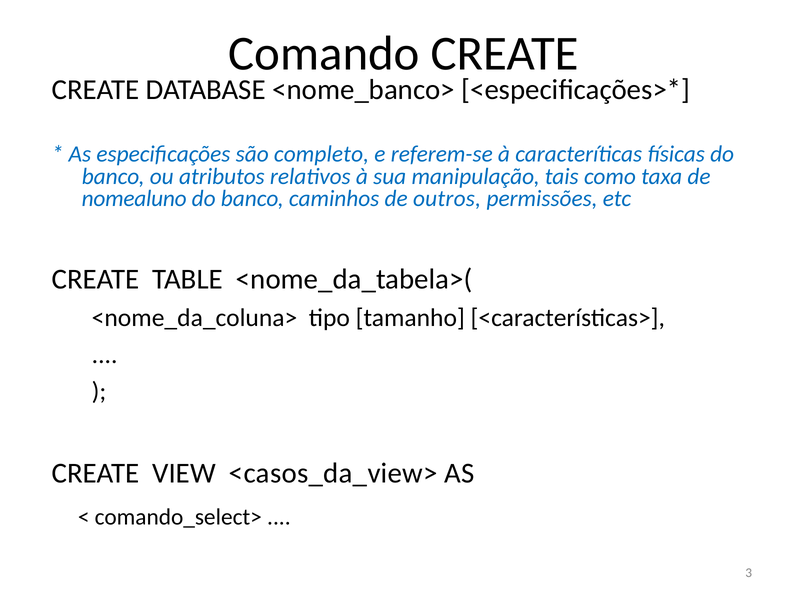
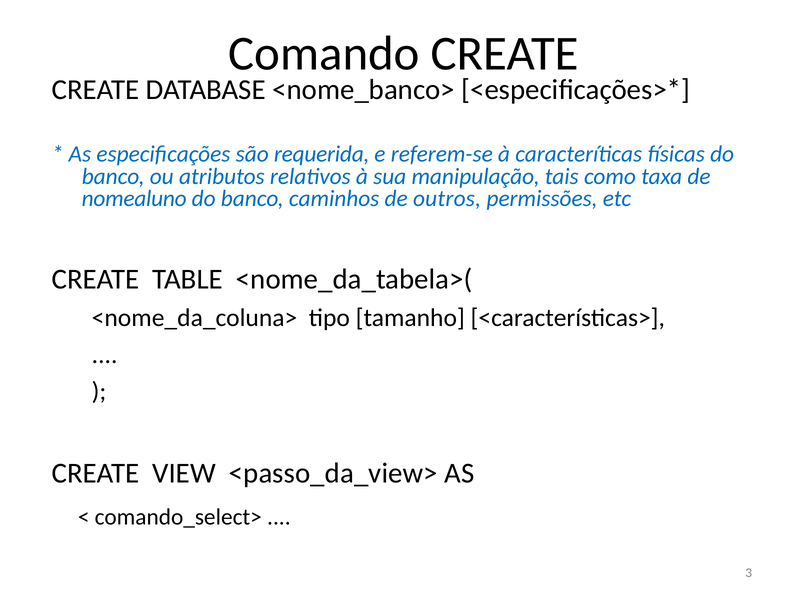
completo: completo -> requerida (322, 154)
<casos_da_view>: <casos_da_view> -> <passo_da_view> (333, 473)
